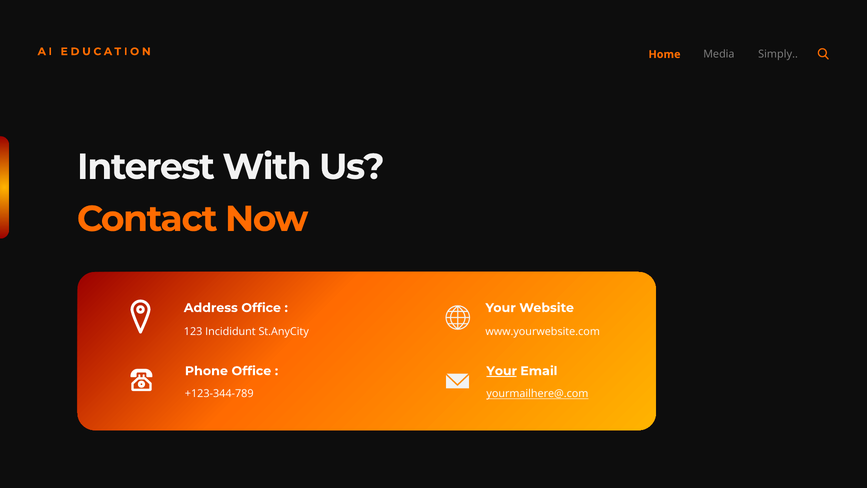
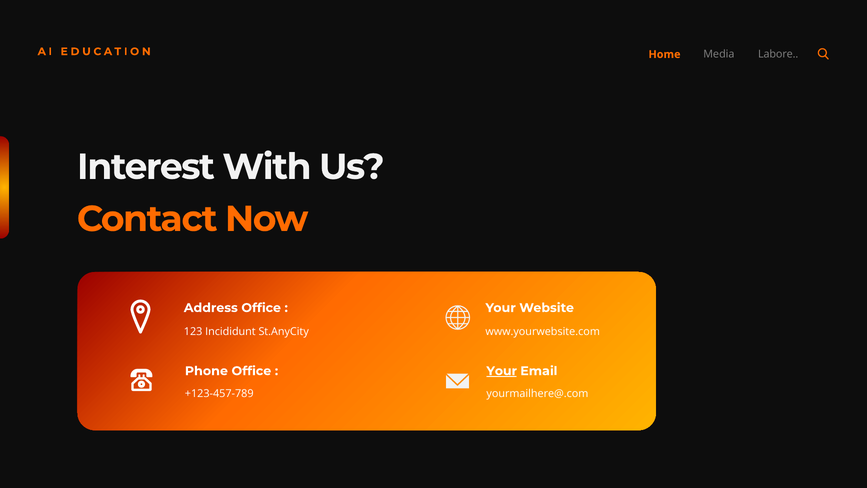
Simply: Simply -> Labore (778, 54)
+123-344-789: +123-344-789 -> +123-457-789 (219, 394)
yourmailhere@.com underline: present -> none (537, 394)
